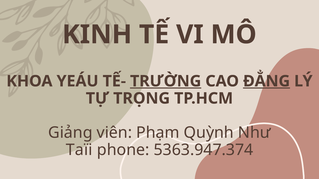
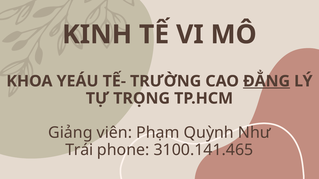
TRƯỜNG underline: present -> none (166, 81)
Taïi: Taïi -> Trái (79, 150)
5363.947.374: 5363.947.374 -> 3100.141.465 (203, 150)
